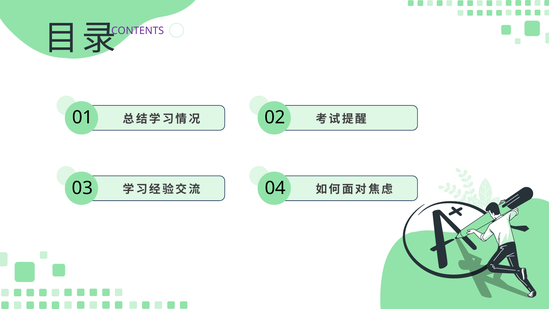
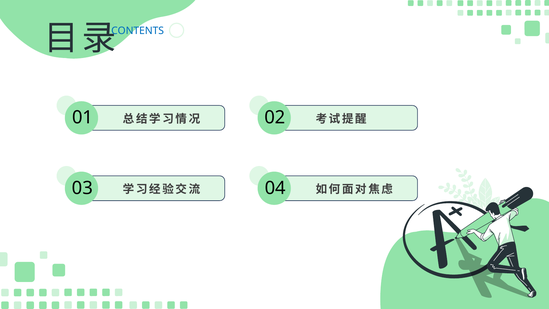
CONTENTS colour: purple -> blue (138, 31)
